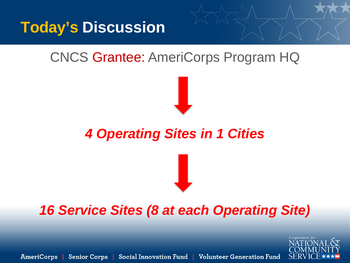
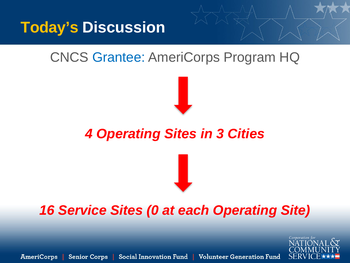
Grantee colour: red -> blue (119, 57)
1: 1 -> 3 (220, 134)
8: 8 -> 0 (153, 210)
